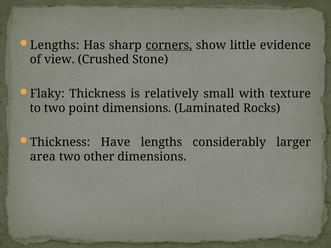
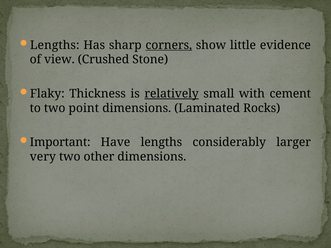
relatively underline: none -> present (172, 94)
texture: texture -> cement (290, 94)
Thickness: Thickness -> Important (60, 142)
area: area -> very (43, 157)
